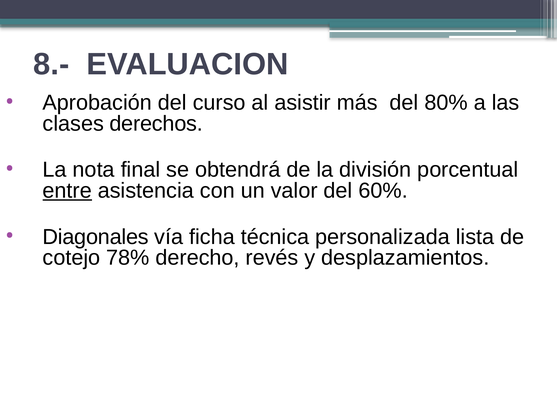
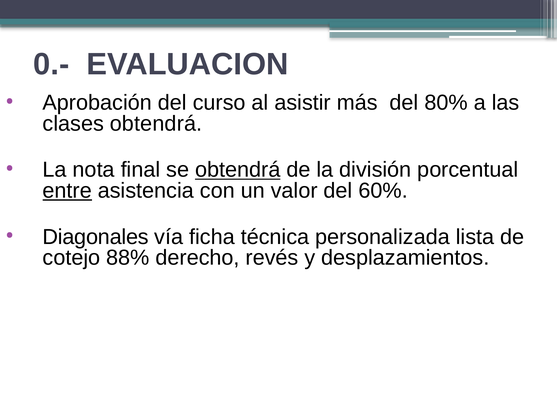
8.-: 8.- -> 0.- (51, 64)
clases derechos: derechos -> obtendrá (156, 123)
obtendrá underline: none -> present (238, 170)
78%: 78% -> 88% (128, 258)
